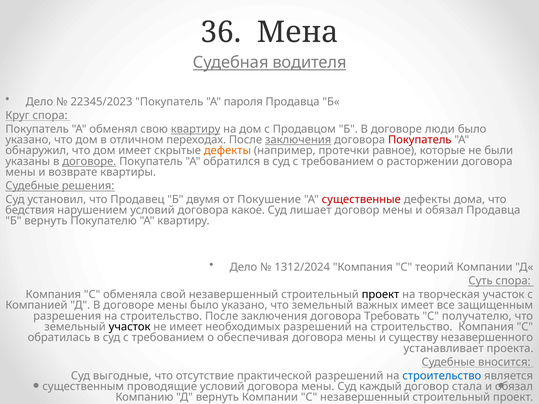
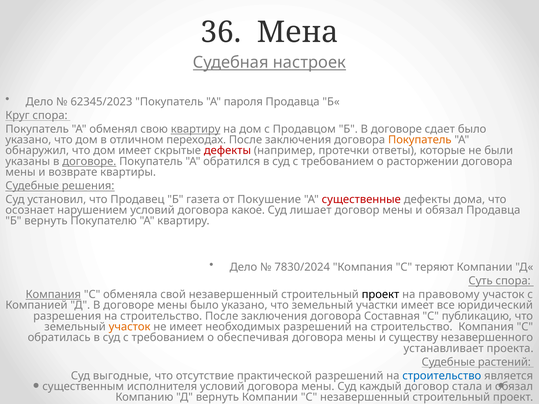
водителя: водителя -> настроек (309, 62)
22345/2023: 22345/2023 -> 62345/2023 (101, 102)
люди: люди -> сдает (440, 129)
заключения underline: present -> none (298, 140)
Покупатель colour: red -> orange (420, 140)
дефекты colour: orange -> red (227, 151)
равное: равное -> ответы (395, 151)
двумя: двумя -> газета (203, 200)
бедствия: бедствия -> осознает (30, 210)
1312/2024: 1312/2024 -> 7830/2024 (302, 267)
теорий: теорий -> теряют (434, 267)
Компания underline: none -> present (53, 295)
творческая: творческая -> правовому (449, 295)
важных: важных -> участки (377, 305)
защищенным: защищенным -> юридический (495, 305)
Требовать: Требовать -> Составная (392, 316)
получателю: получателю -> публикацию (477, 316)
участок colour: black -> orange (130, 327)
вносится: вносится -> растений (504, 362)
проводящие: проводящие -> исполнителя (162, 387)
